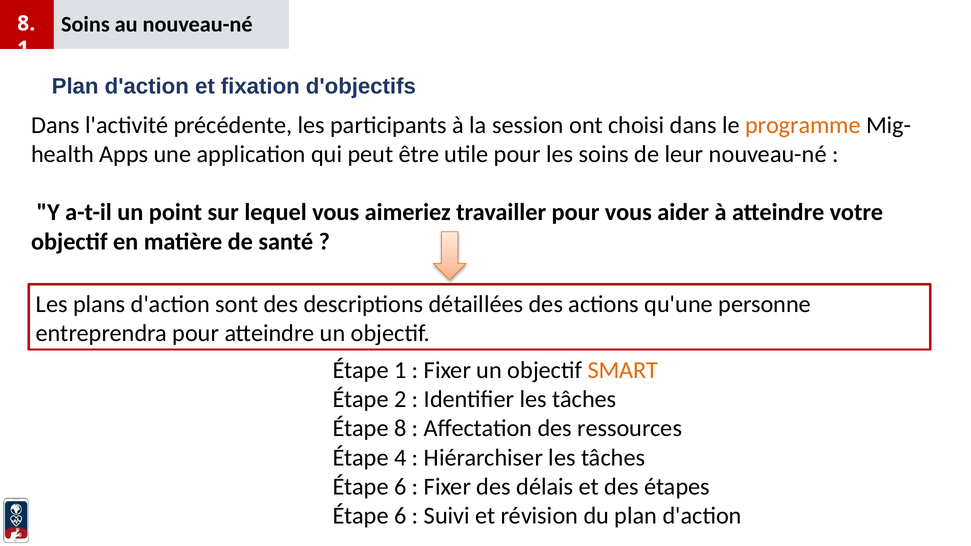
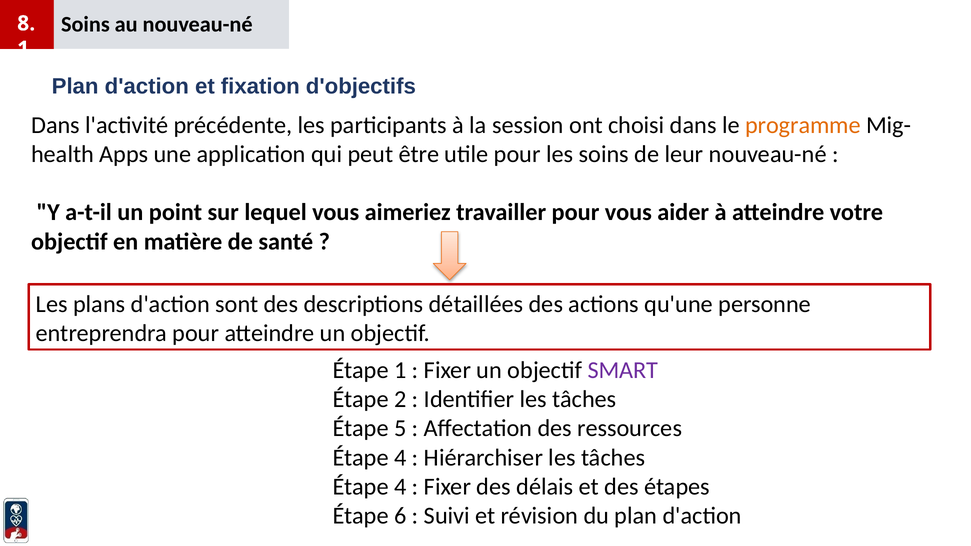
SMART colour: orange -> purple (623, 370)
Étape 8: 8 -> 5 (400, 429)
6: 6 -> 4 (400, 487)
